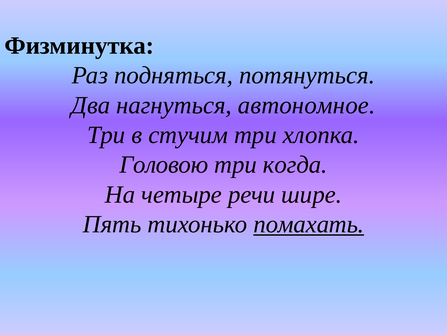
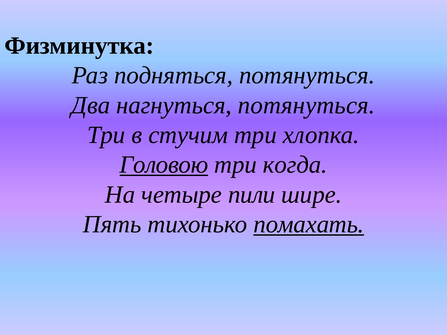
нагнуться автономное: автономное -> потянуться (307, 105)
Головою underline: none -> present (164, 165)
речи: речи -> пили (252, 195)
